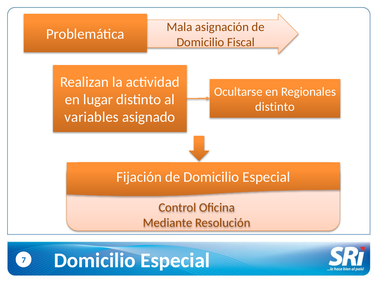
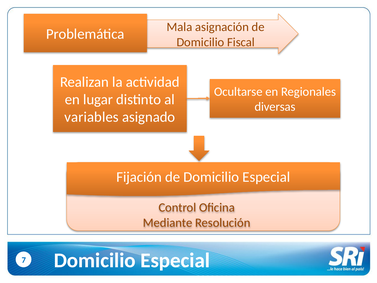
distinto: distinto -> diversas (275, 107)
